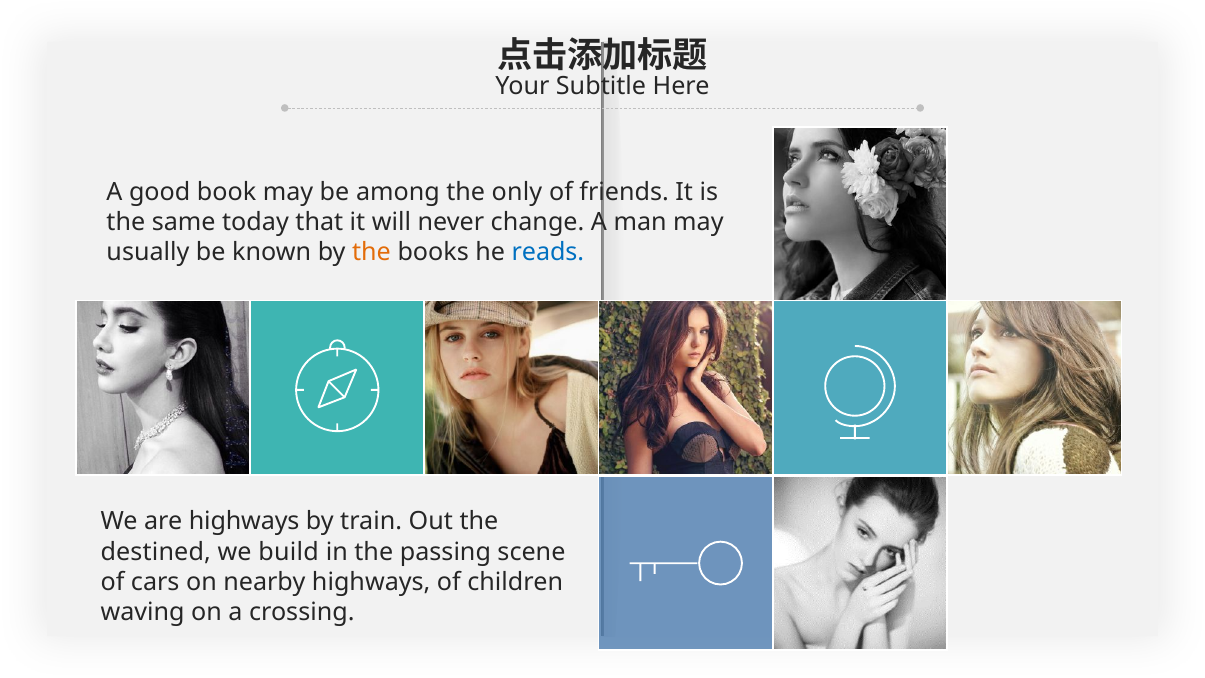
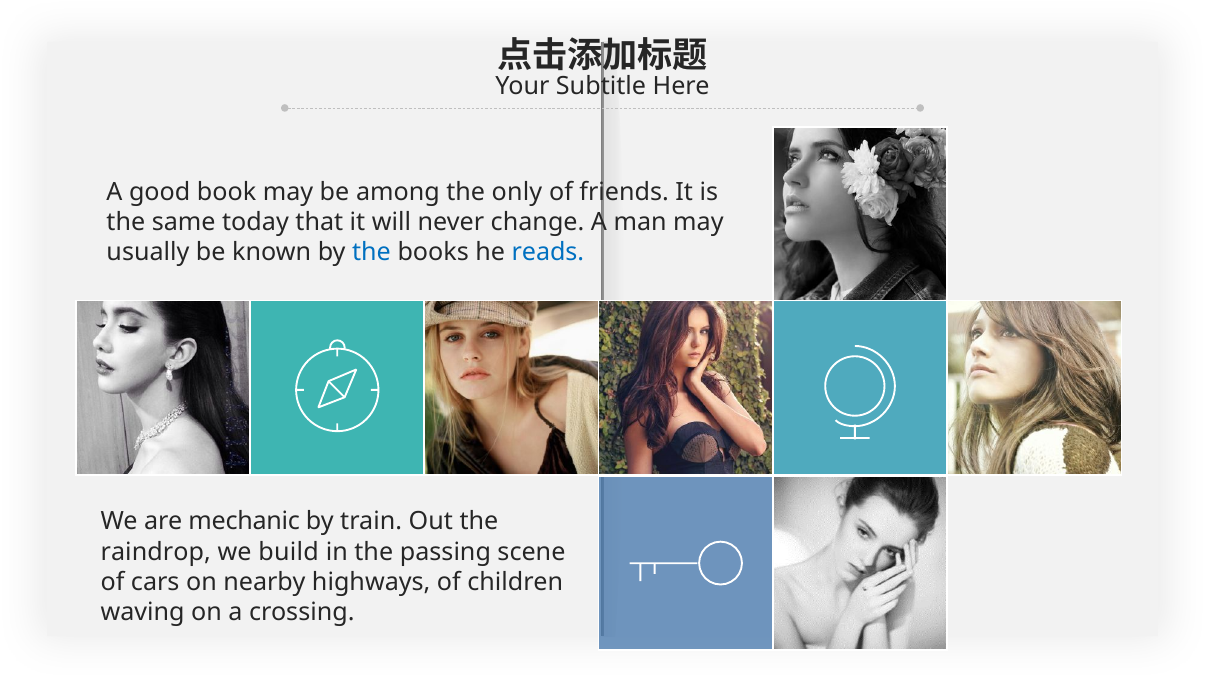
the colour: orange -> blue (372, 252)
are highways: highways -> mechanic (244, 522)
destined: destined -> raindrop (156, 552)
